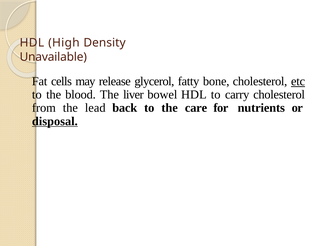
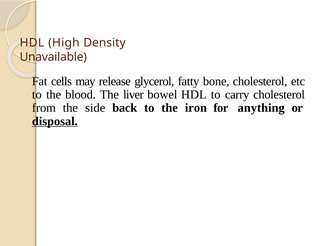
etc underline: present -> none (298, 81)
lead: lead -> side (95, 108)
care: care -> iron (196, 108)
nutrients: nutrients -> anything (261, 108)
